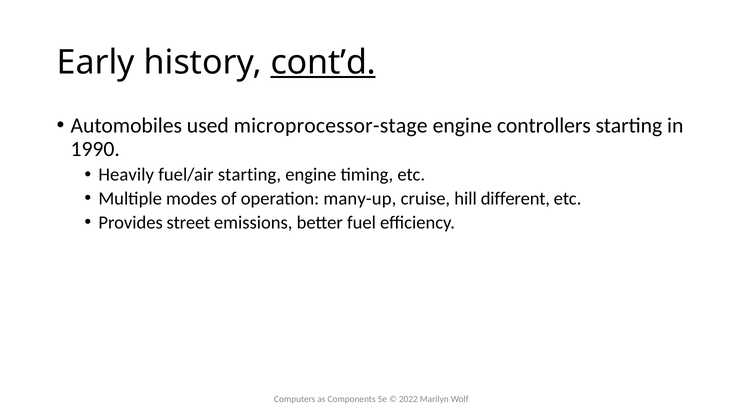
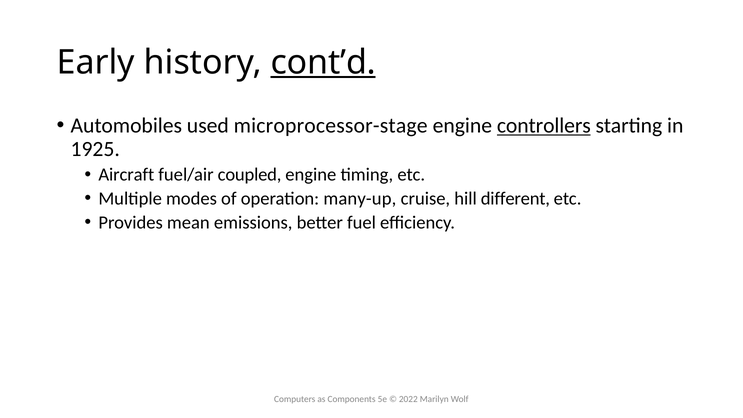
controllers underline: none -> present (544, 126)
1990: 1990 -> 1925 (95, 149)
Heavily: Heavily -> Aircraft (126, 175)
fuel/air starting: starting -> coupled (250, 175)
street: street -> mean (188, 222)
